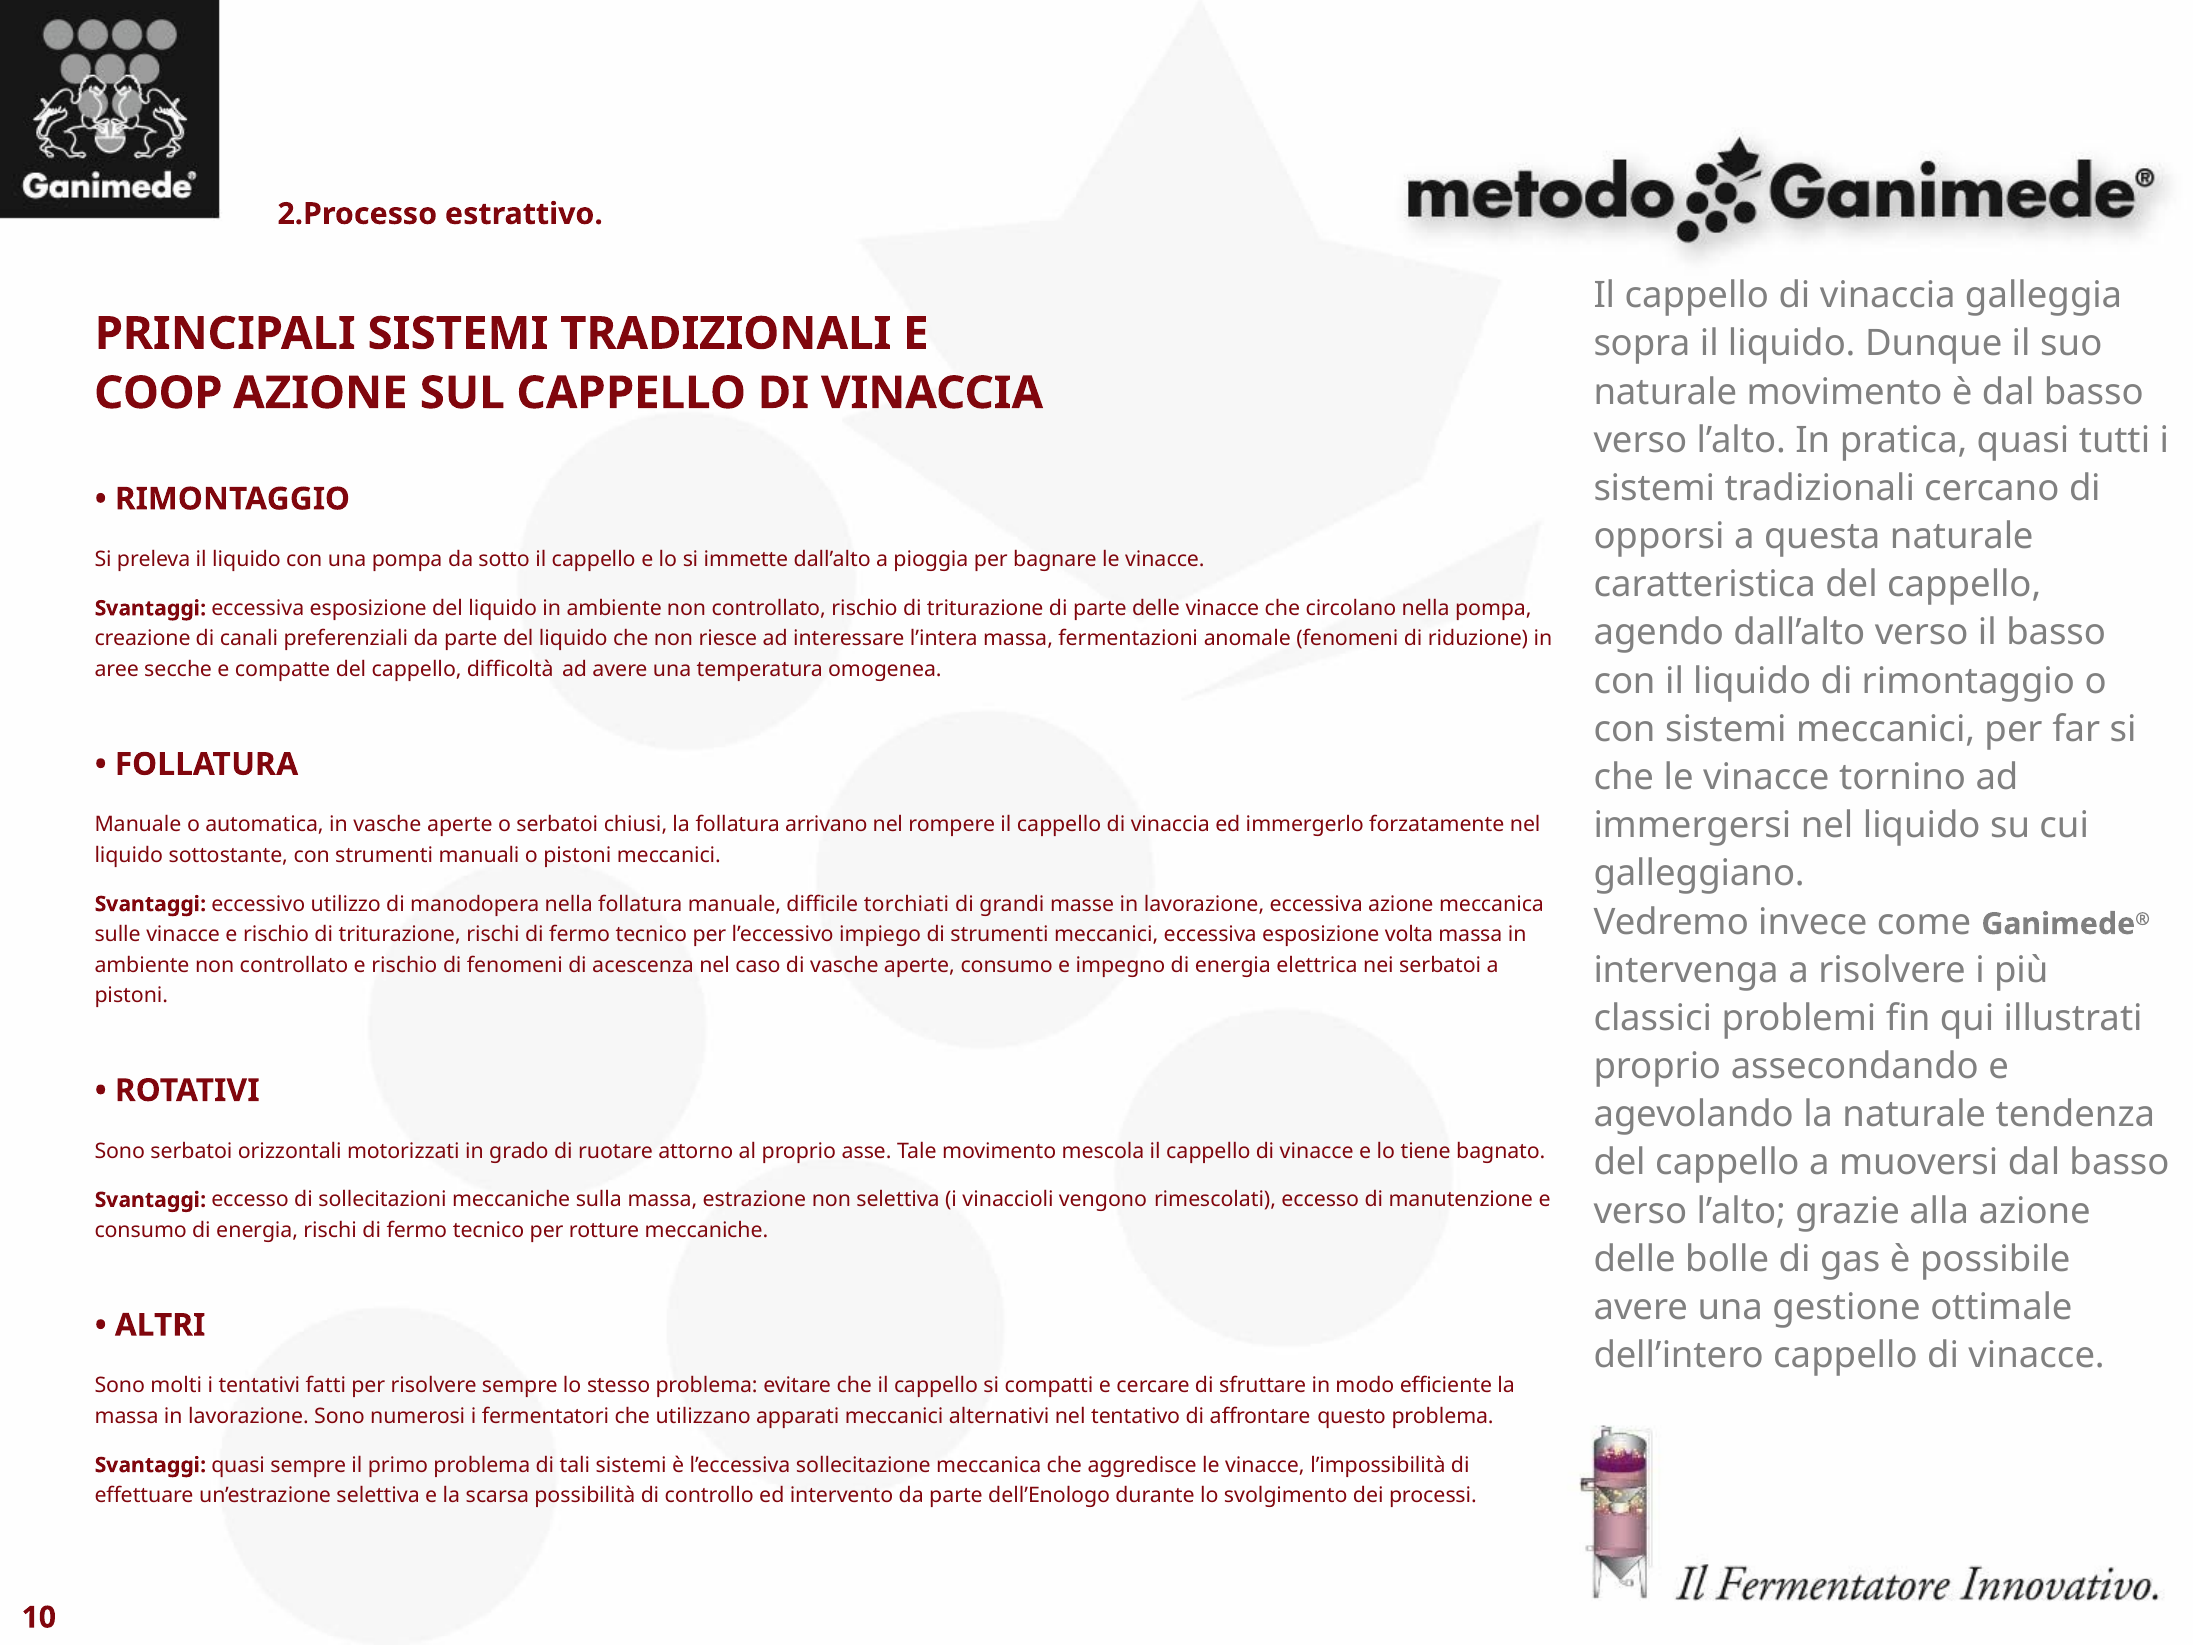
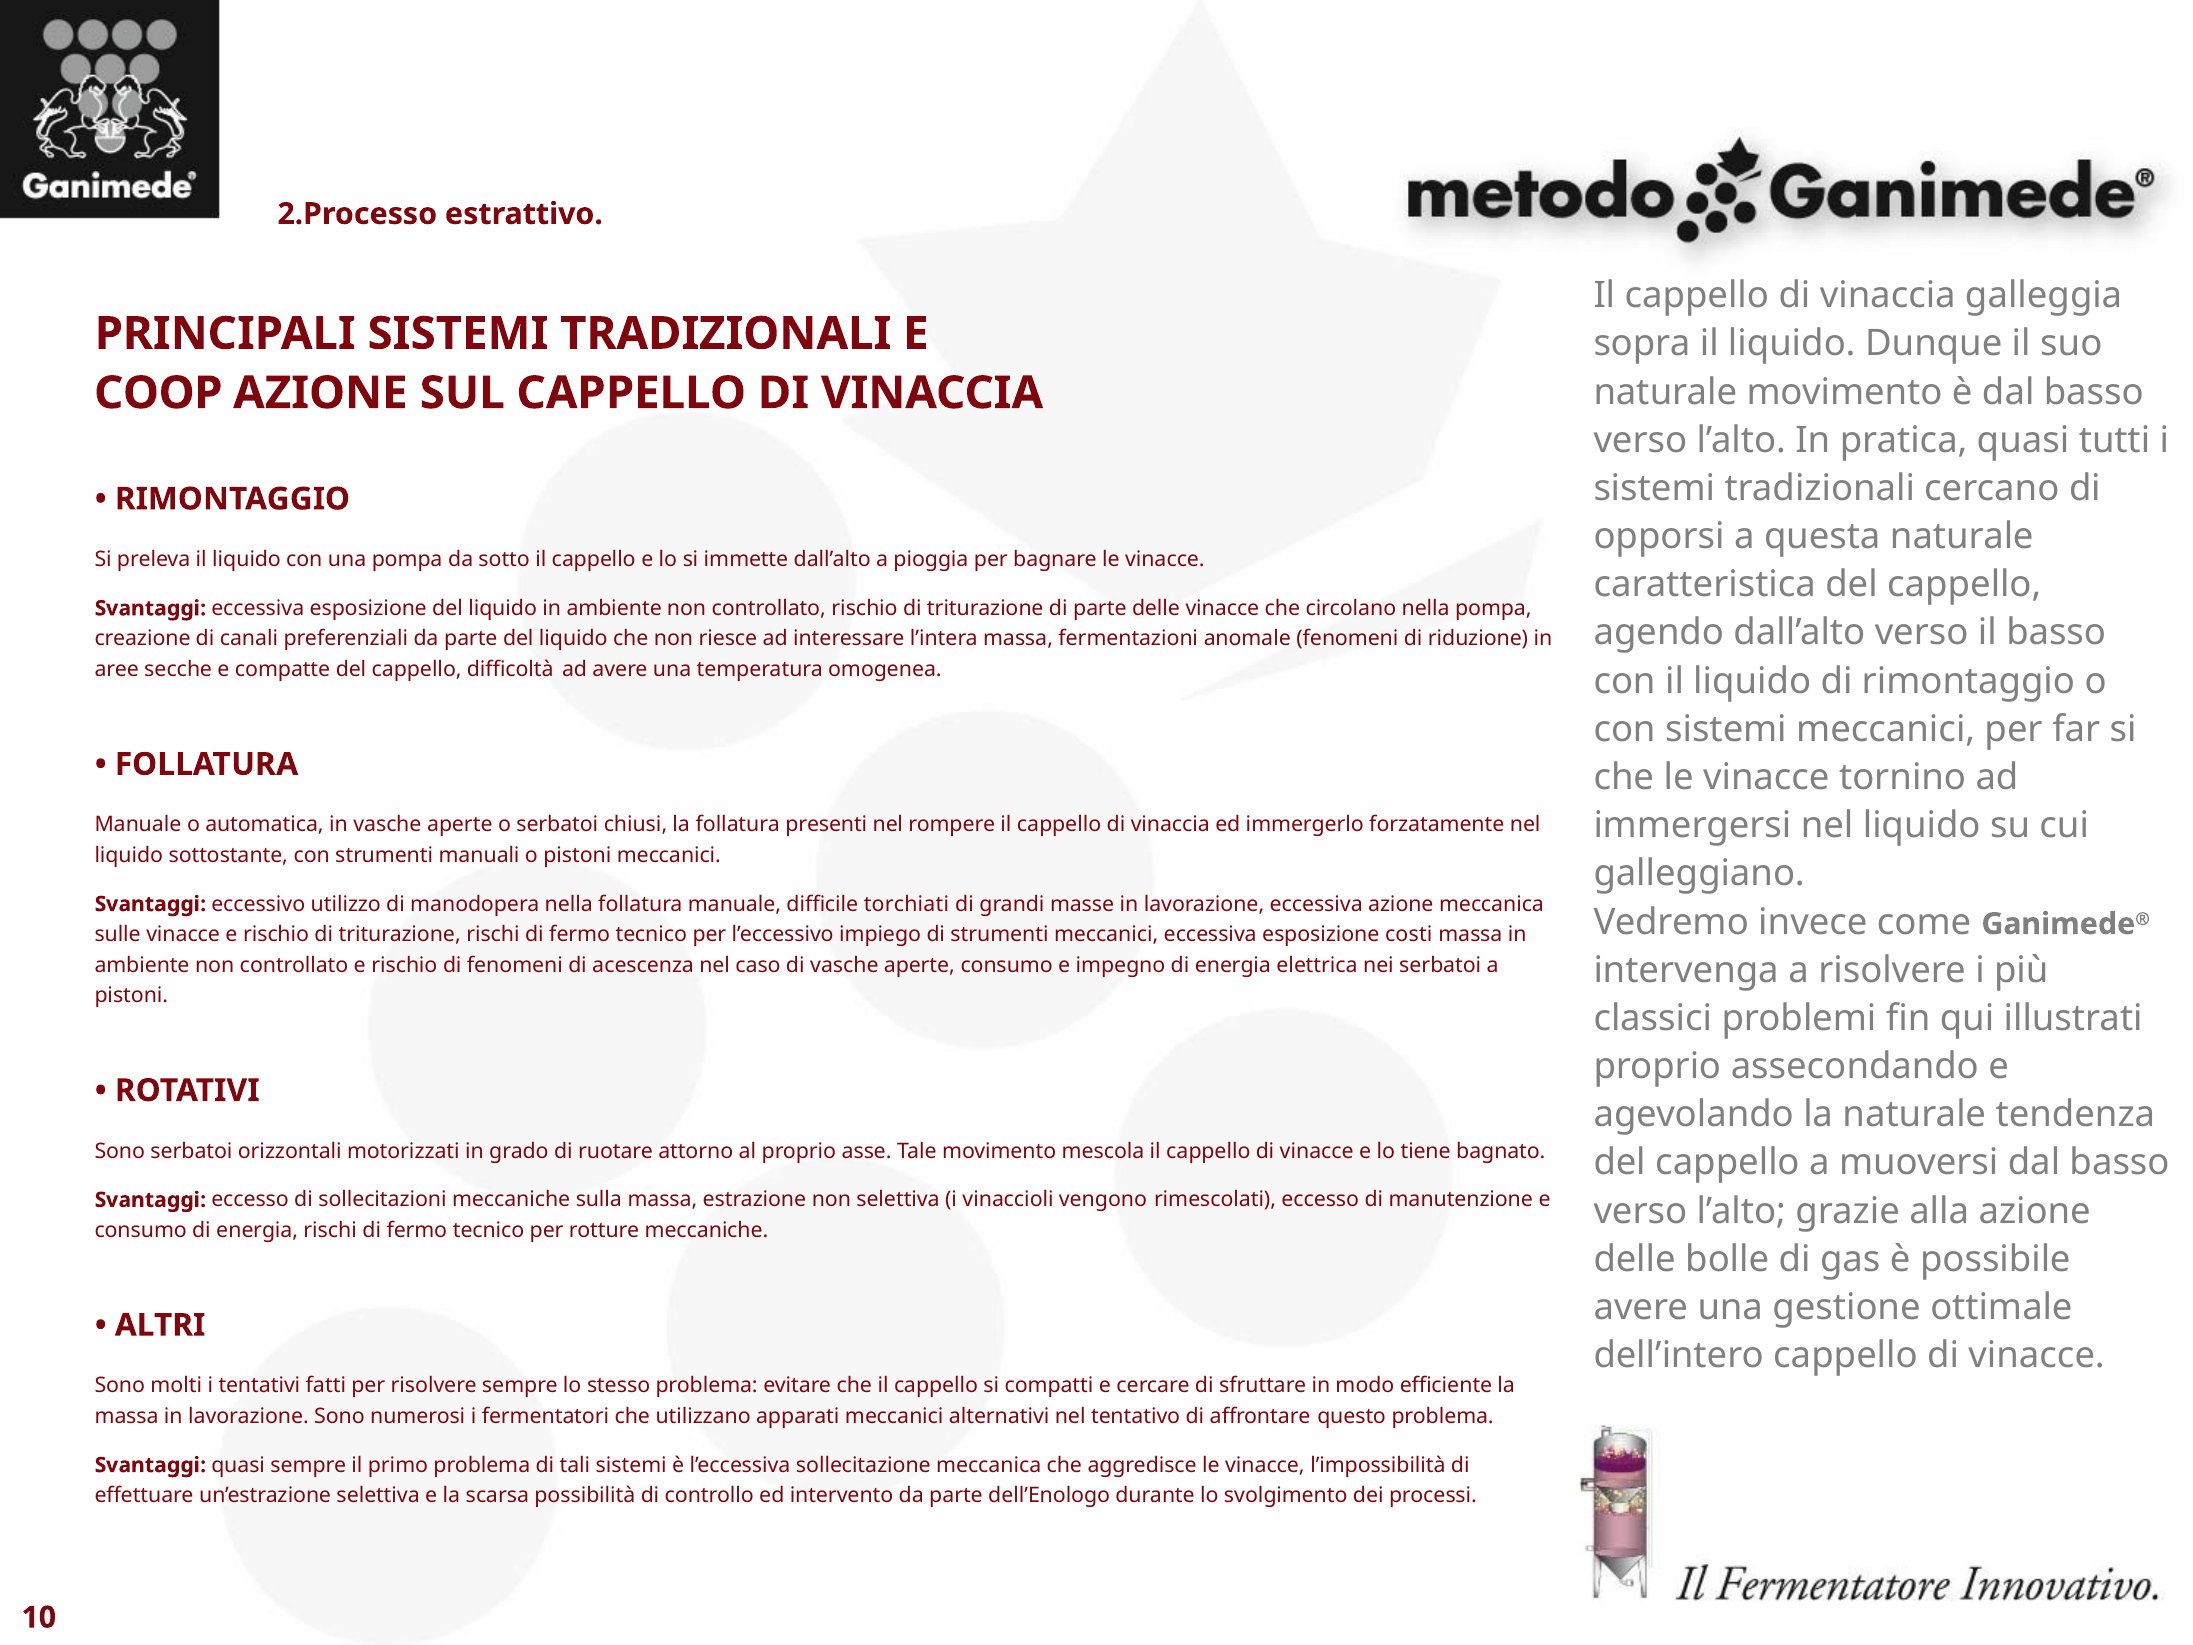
arrivano: arrivano -> presenti (826, 825)
volta: volta -> costi (1409, 934)
